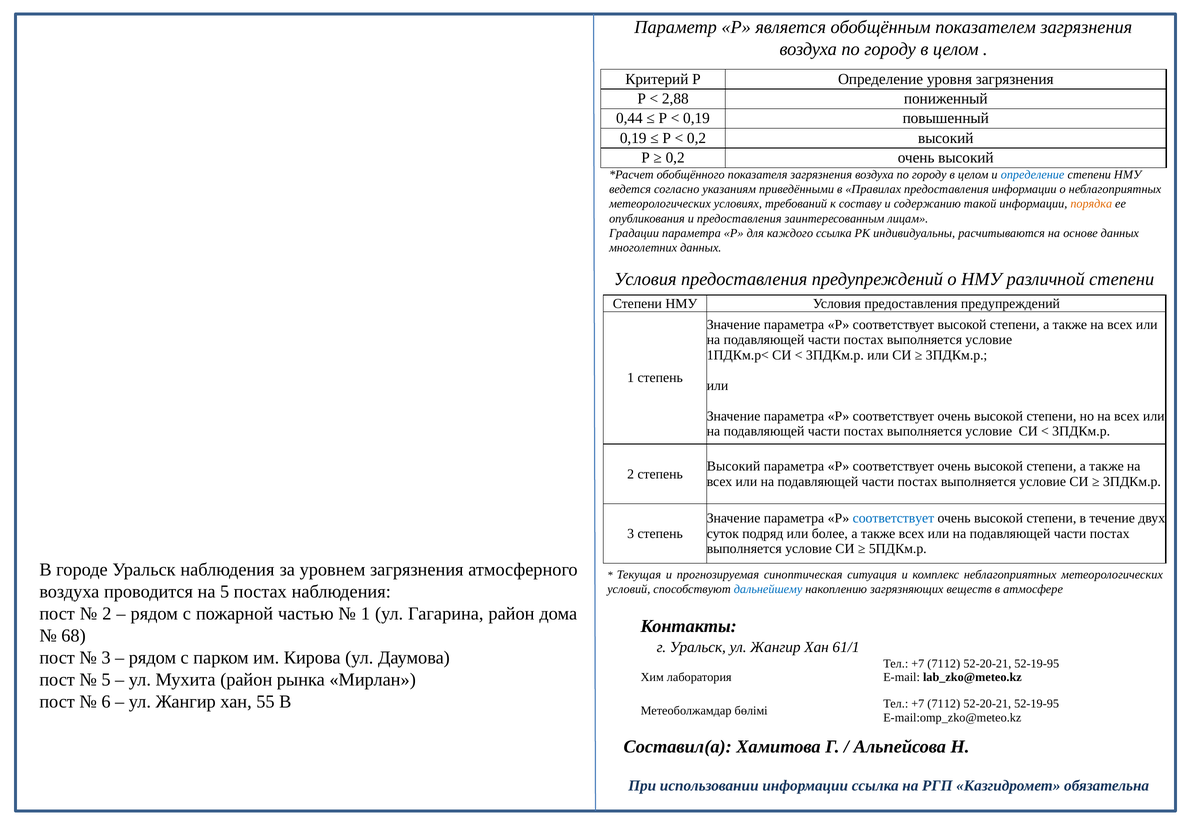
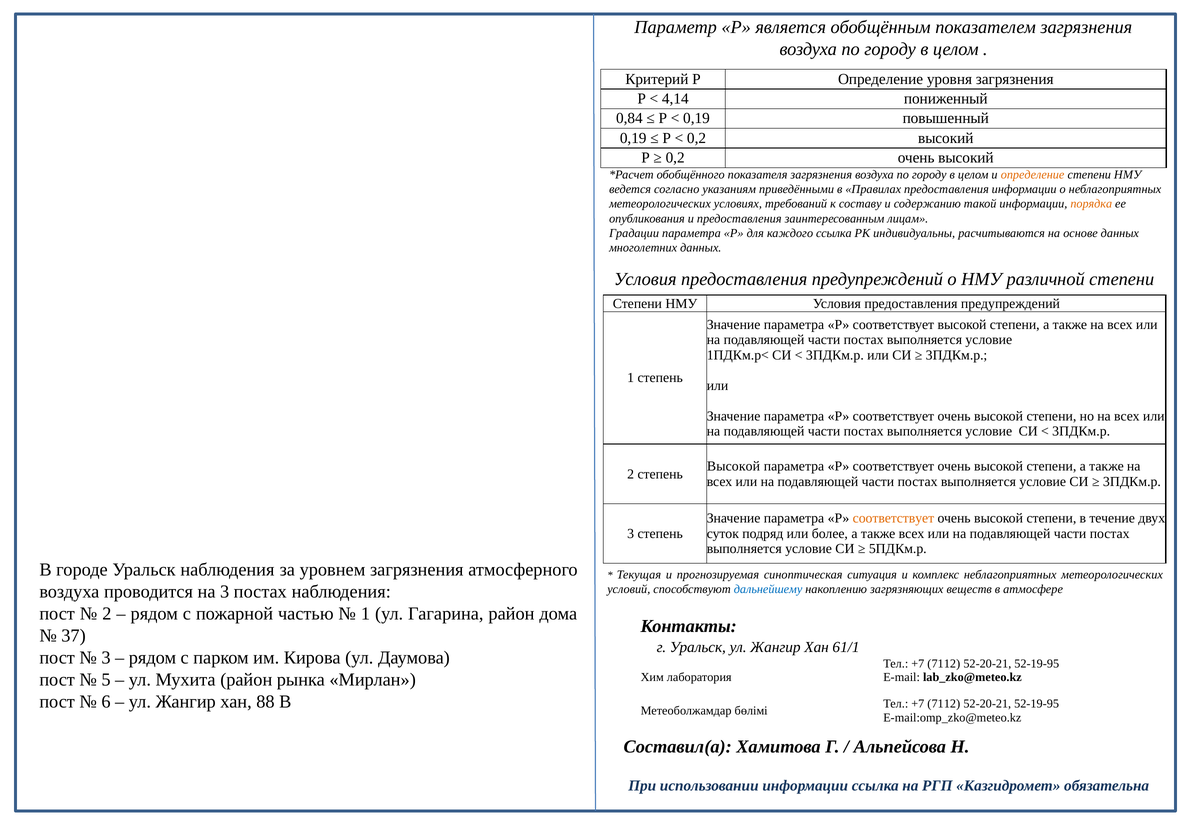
2,88: 2,88 -> 4,14 (675, 99)
0,44: 0,44 -> 0,84 (629, 118)
определение colour: blue -> orange (1033, 175)
Высокий: Высокий -> Высокой (734, 466)
соответствует colour: blue -> orange (893, 518)
на 5: 5 -> 3 (225, 591)
68: 68 -> 37 (74, 635)
55: 55 -> 88 (265, 701)
